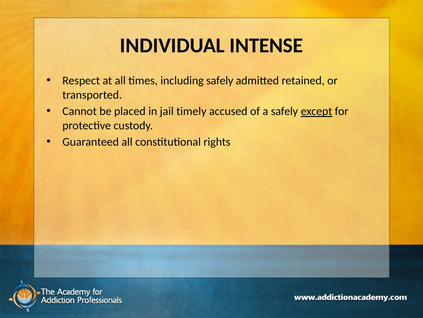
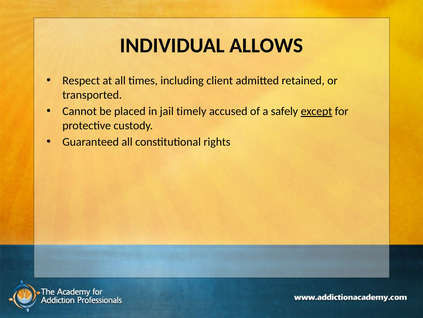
INTENSE: INTENSE -> ALLOWS (266, 46)
including safely: safely -> client (220, 81)
